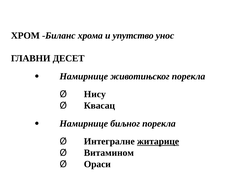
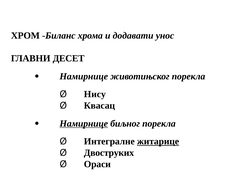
упутство: упутство -> додавати (133, 35)
Намирнице underline: none -> present (84, 123)
Витамином: Витамином -> Двоструких (109, 152)
